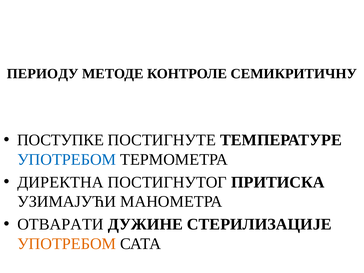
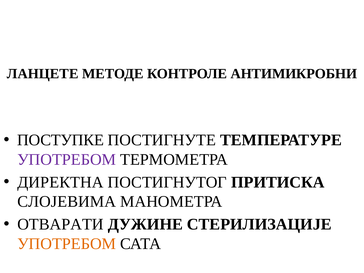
ПЕРИОДУ: ПЕРИОДУ -> ЛАНЦЕТЕ (43, 74)
СЕМИКРИТИЧНУ: СЕМИКРИТИЧНУ -> АНТИМИКРОБНИ (294, 74)
УПОТРЕБОМ colour: blue -> purple (67, 160)
УЗИМАЈУЋИ: УЗИМАЈУЋИ -> СЛОЈЕВИМА (67, 202)
